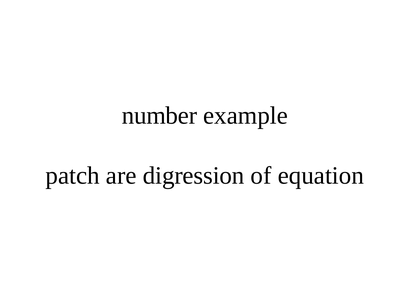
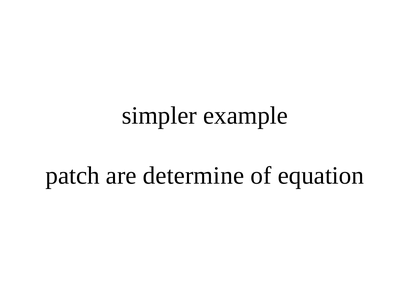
number: number -> simpler (159, 116)
digression: digression -> determine (193, 176)
